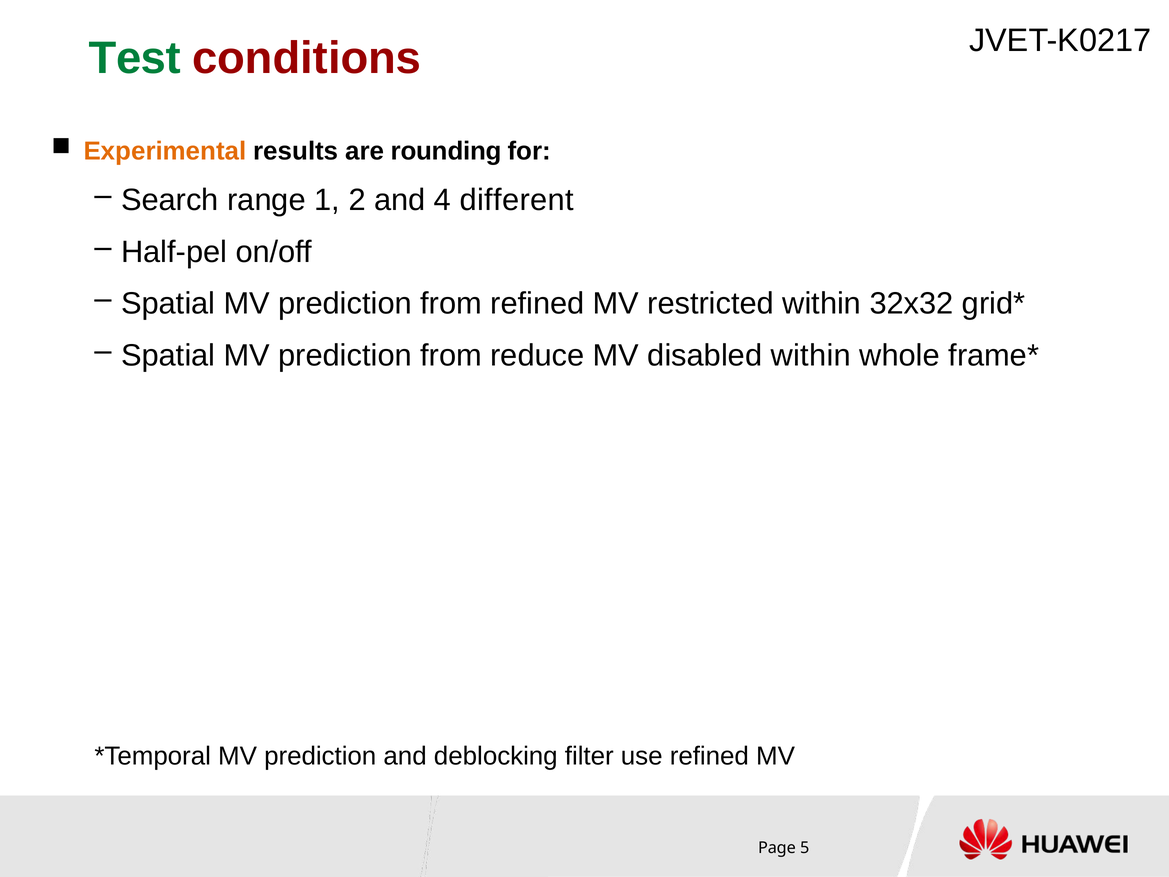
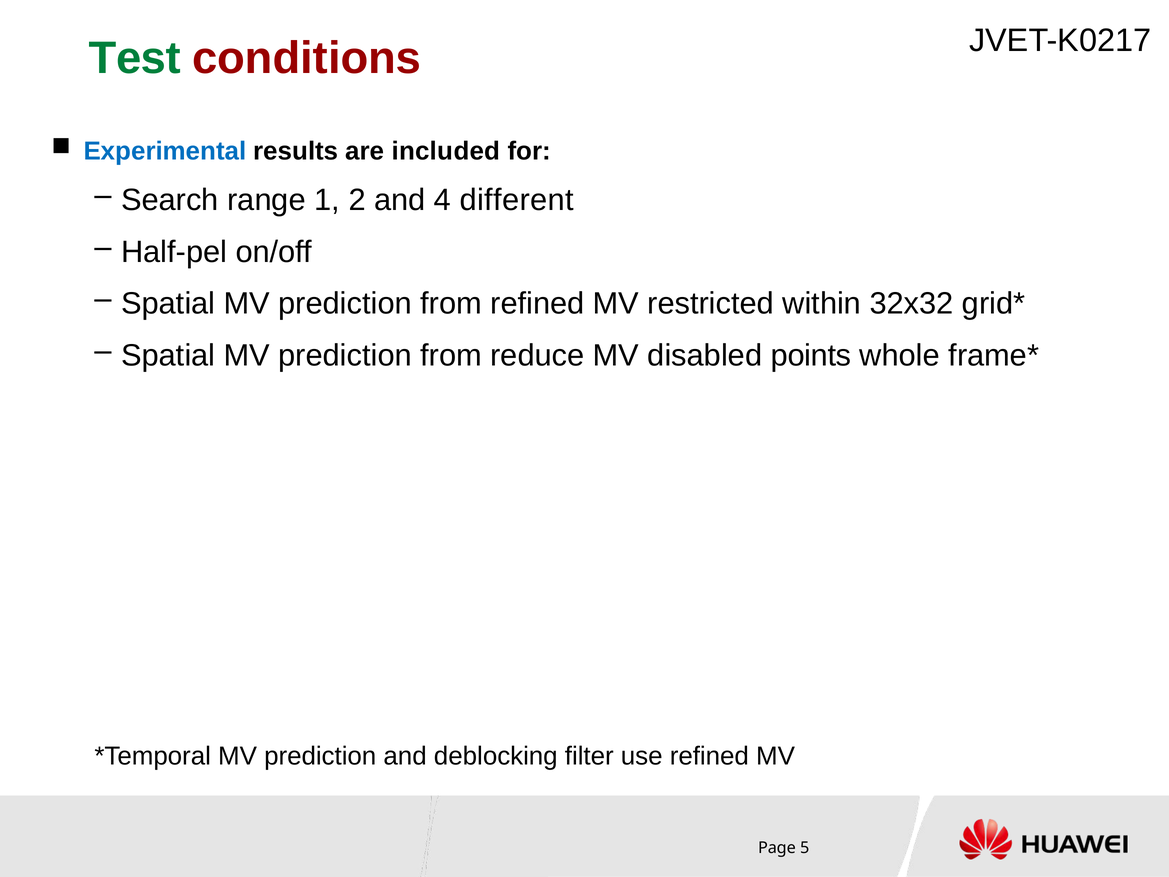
Experimental colour: orange -> blue (165, 151)
rounding: rounding -> included (446, 151)
disabled within: within -> points (811, 355)
